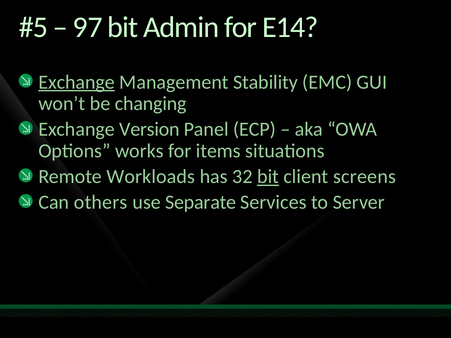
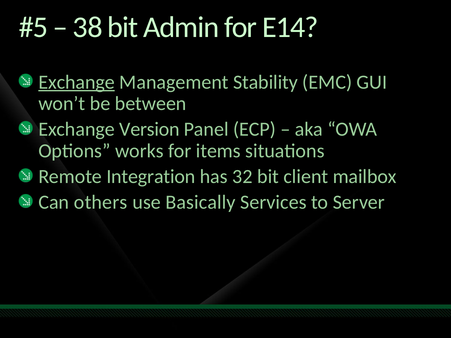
97: 97 -> 38 (88, 27)
changing: changing -> between (151, 104)
Workloads: Workloads -> Integration (151, 177)
bit underline: present -> none (268, 177)
screens: screens -> mailbox (365, 177)
Separate: Separate -> Basically (200, 202)
